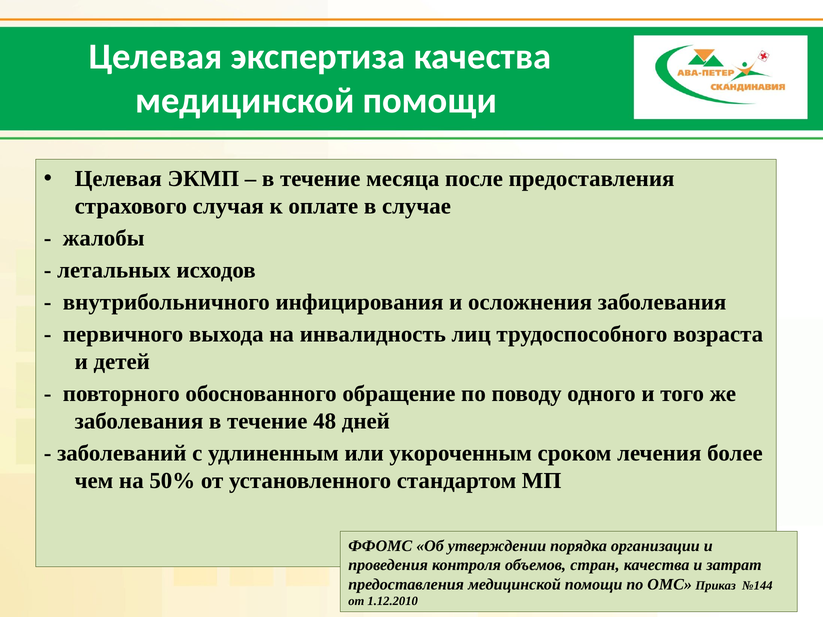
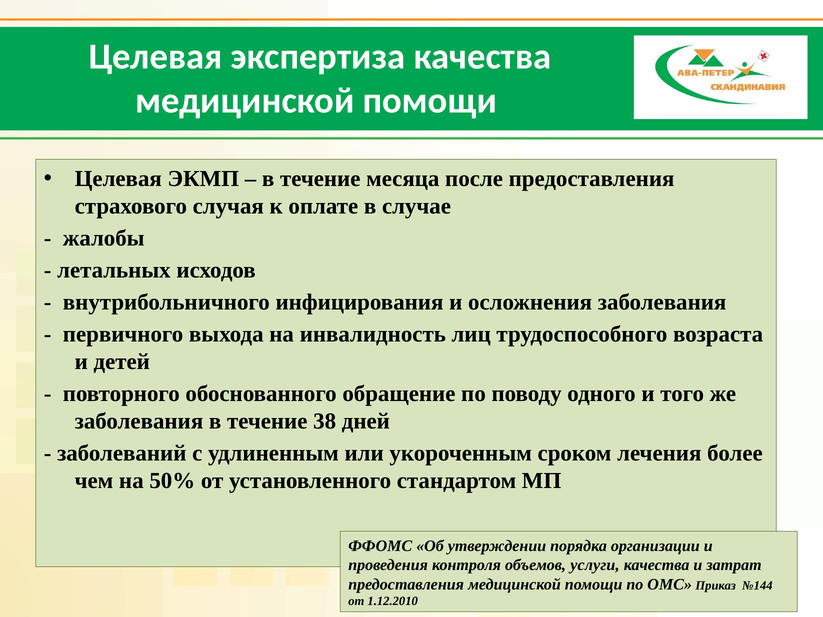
48: 48 -> 38 (325, 421)
стран: стран -> услуги (595, 565)
